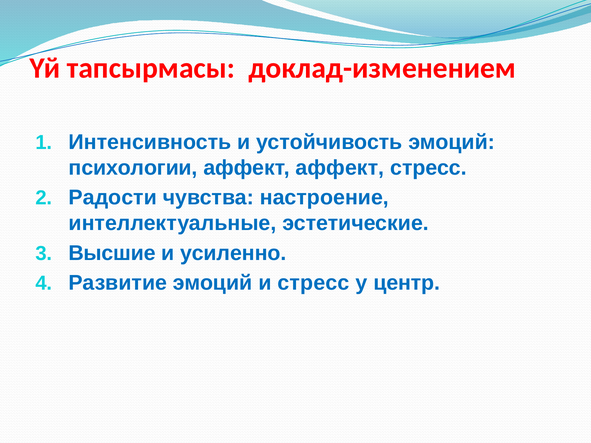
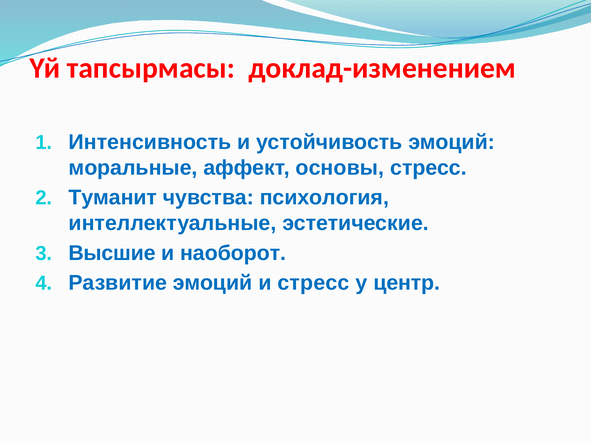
психологии: психологии -> моральные (133, 168)
аффект аффект: аффект -> основы (340, 168)
Радости: Радости -> Туманит (113, 198)
настроение: настроение -> психология (324, 198)
усиленно: усиленно -> наоборот (233, 253)
